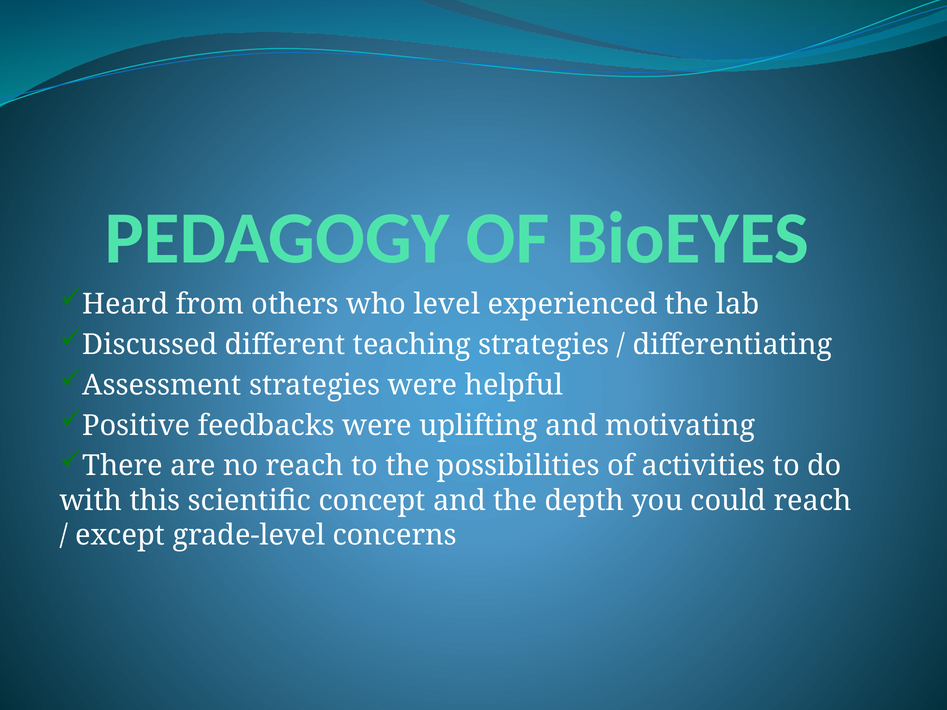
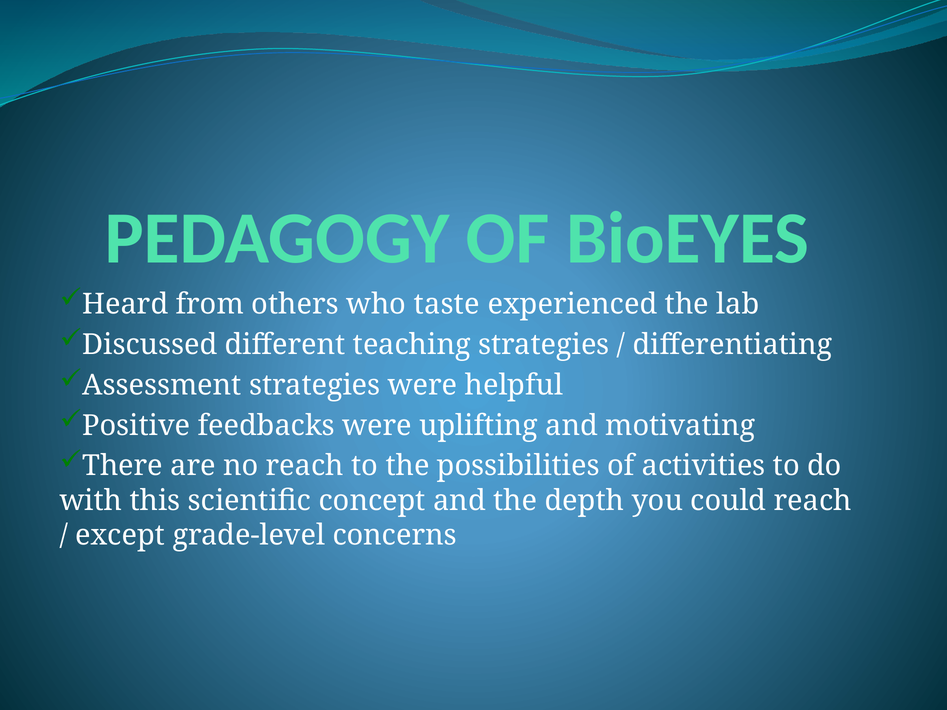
level: level -> taste (447, 304)
